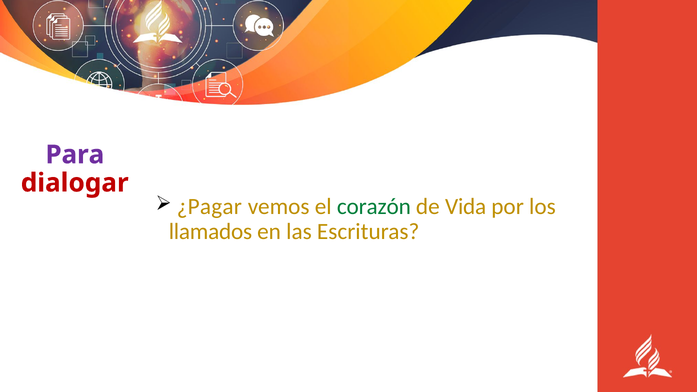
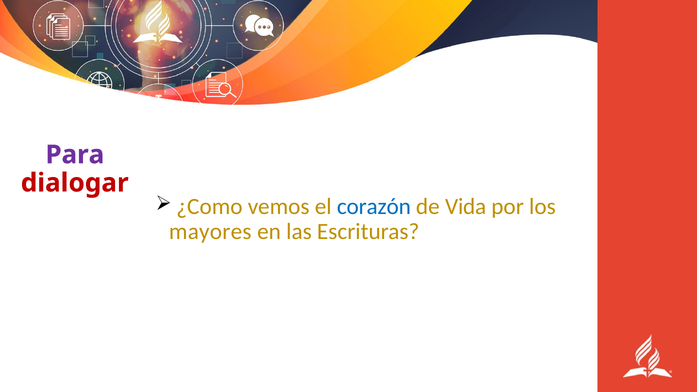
¿Pagar: ¿Pagar -> ¿Como (209, 206)
corazón colour: green -> blue (374, 206)
llamados: llamados -> mayores (210, 232)
